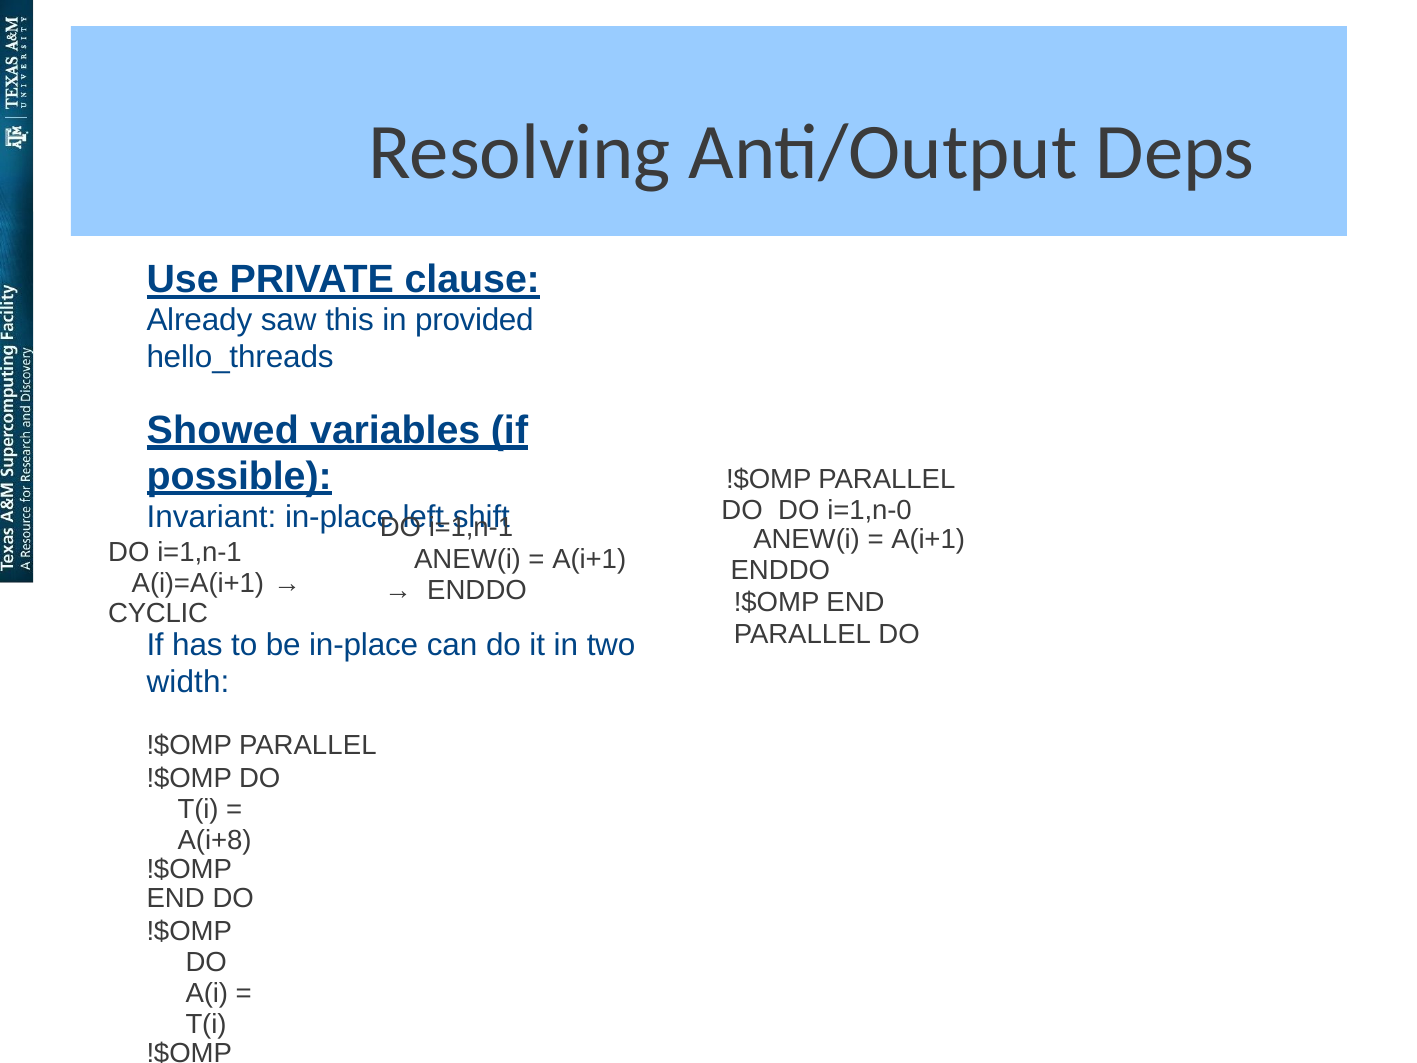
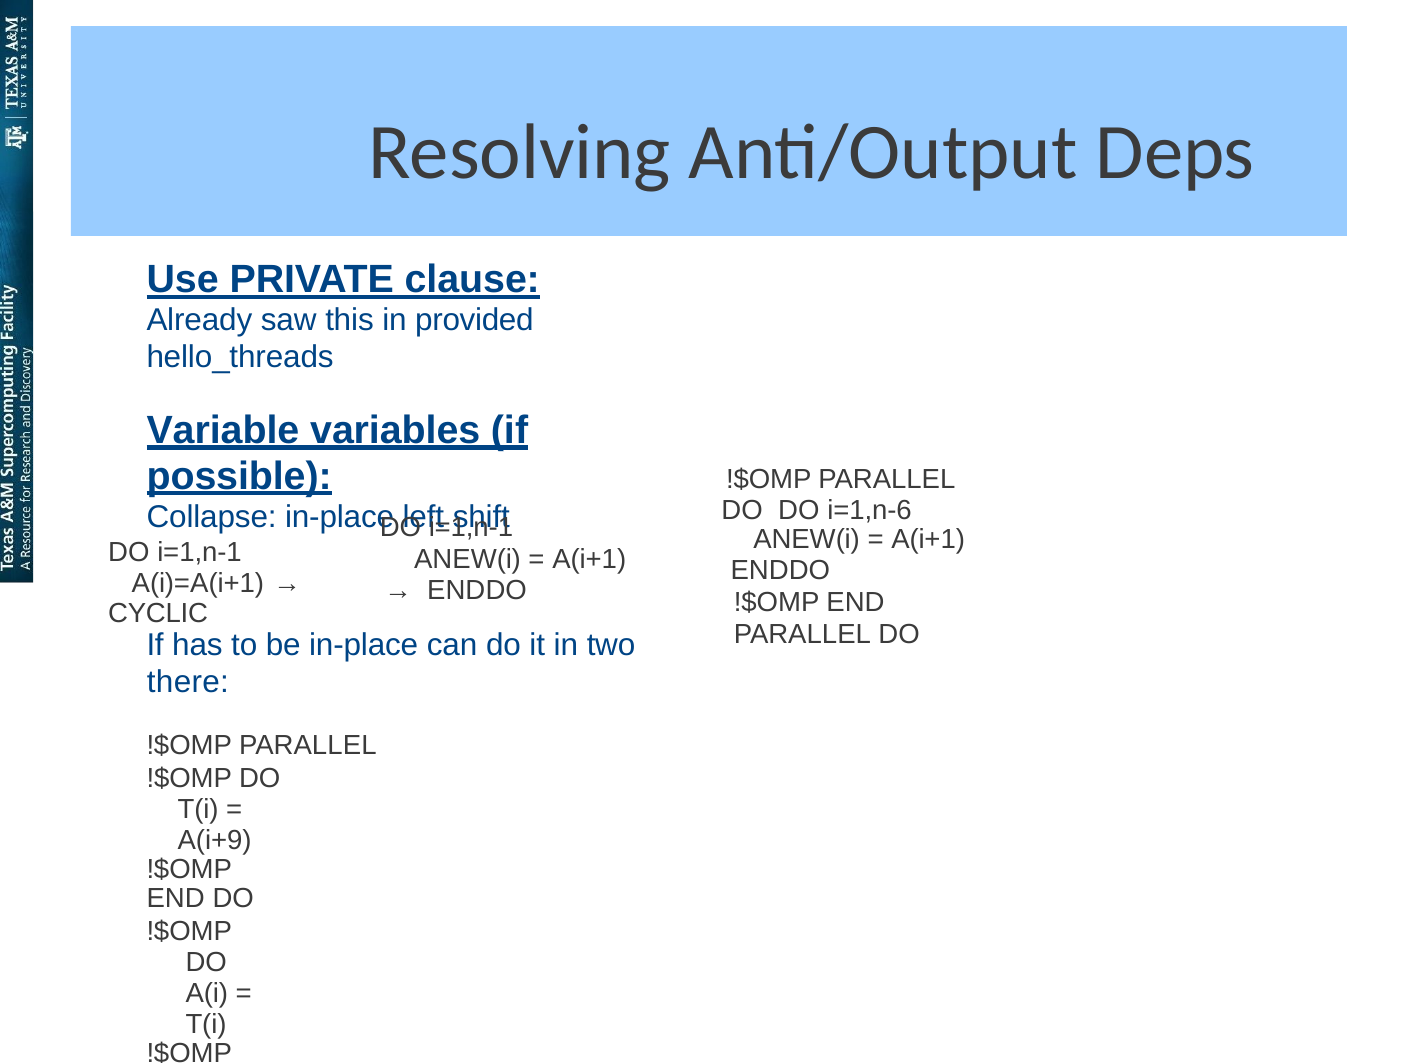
Showed: Showed -> Variable (223, 430)
i=1,n-0: i=1,n-0 -> i=1,n-6 (870, 510)
Invariant: Invariant -> Collapse (212, 517)
width: width -> there (188, 682)
A(i+8: A(i+8 -> A(i+9 (215, 840)
